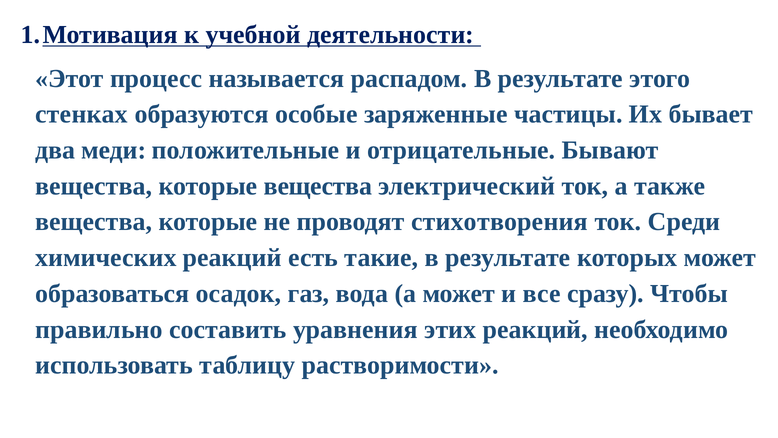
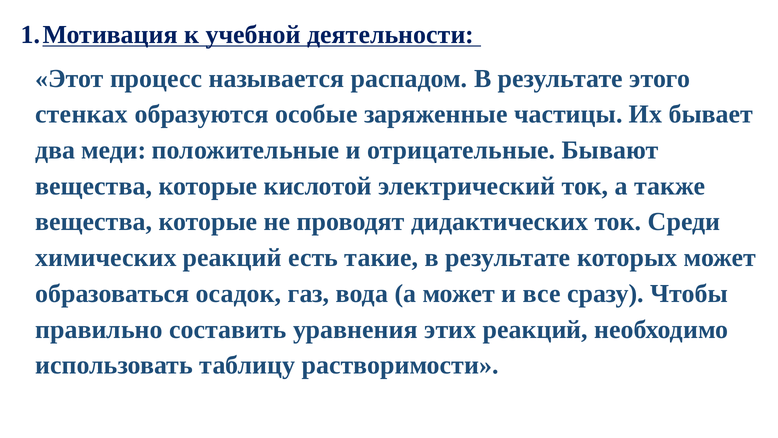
которые вещества: вещества -> кислотой (318, 186)
стихотворения: стихотворения -> дидактических (500, 222)
